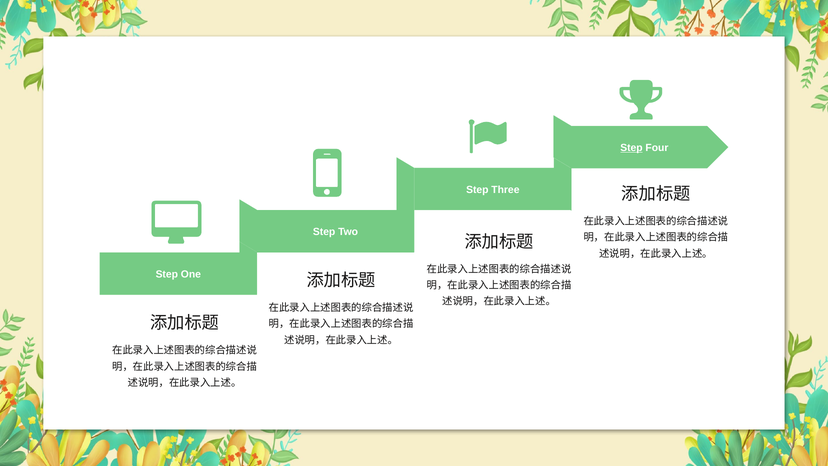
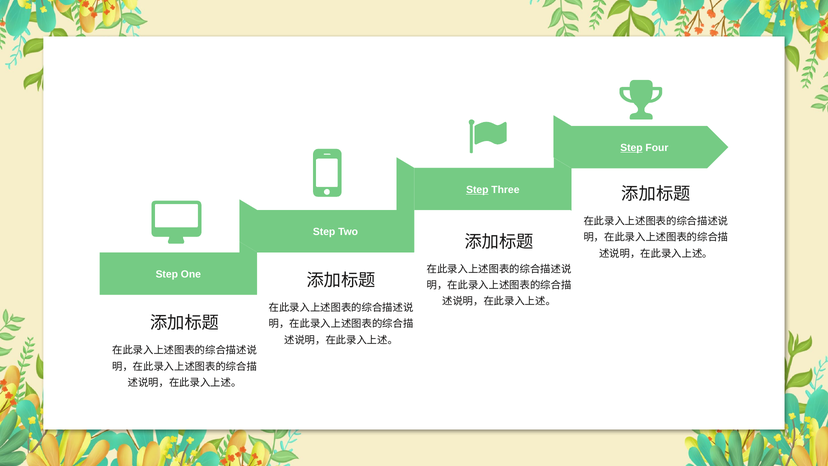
Step underline: none -> present (477, 190)
